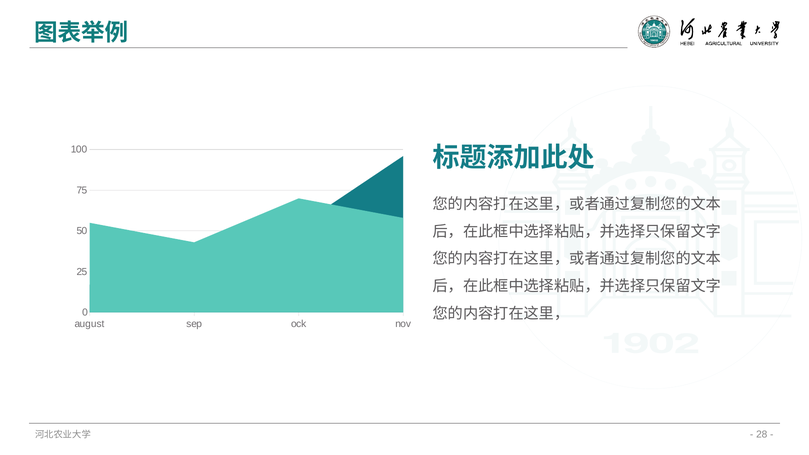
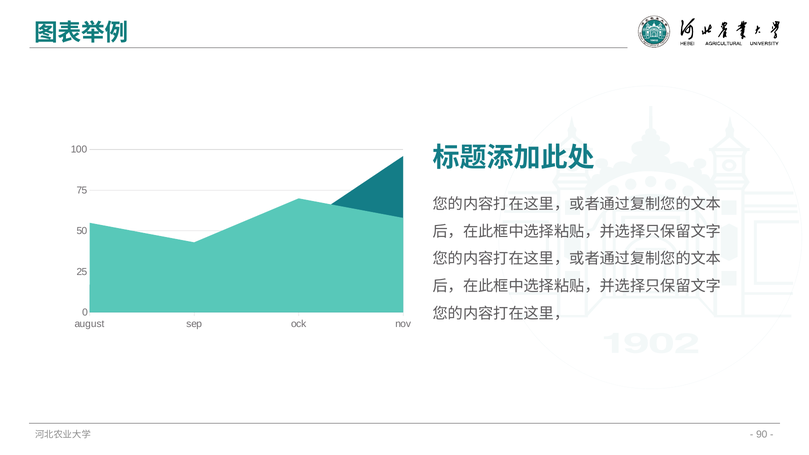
28: 28 -> 90 (762, 435)
